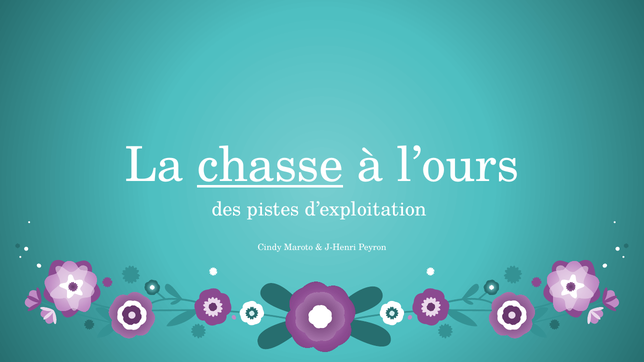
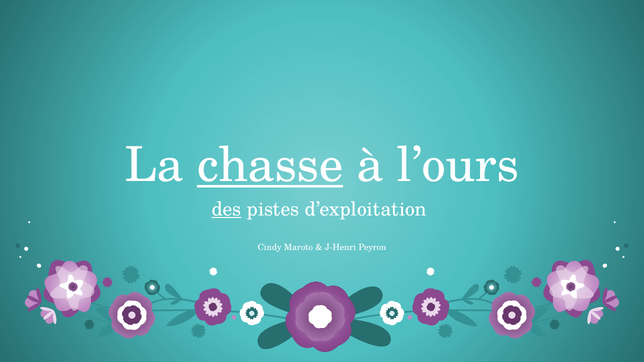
des underline: none -> present (227, 209)
